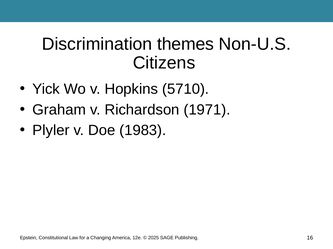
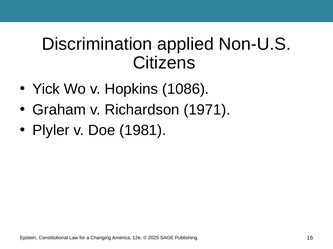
themes: themes -> applied (185, 44)
5710: 5710 -> 1086 (186, 89)
1983: 1983 -> 1981 (143, 131)
